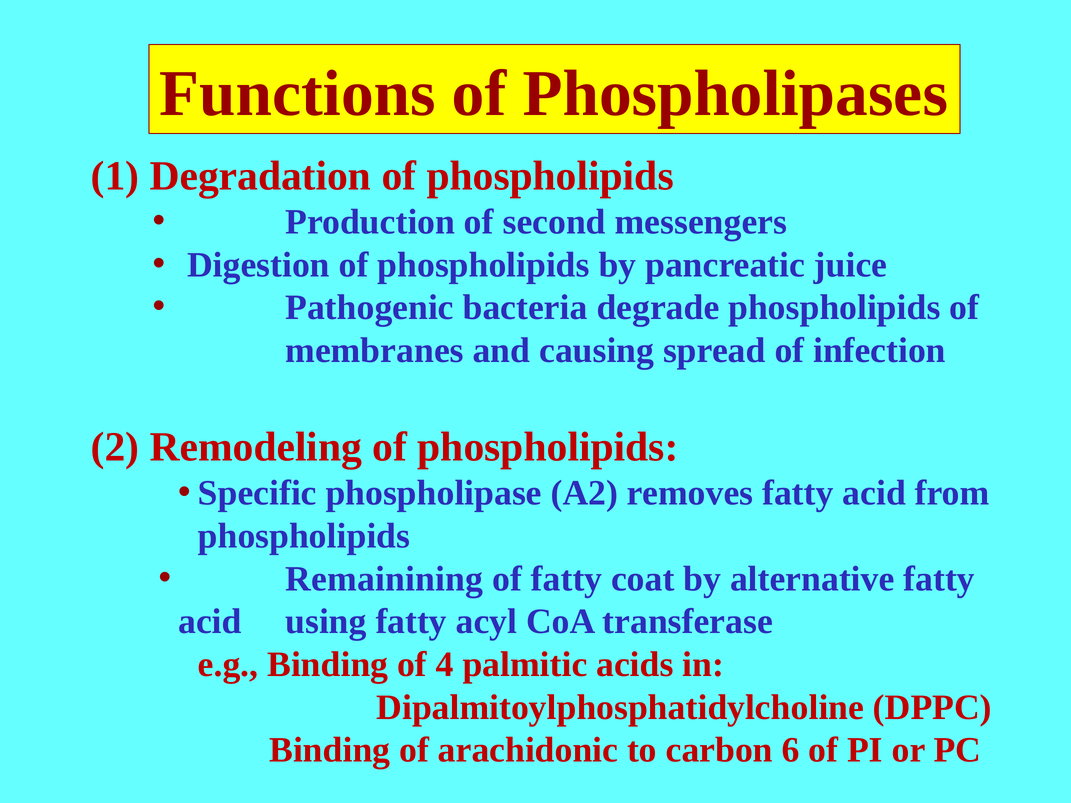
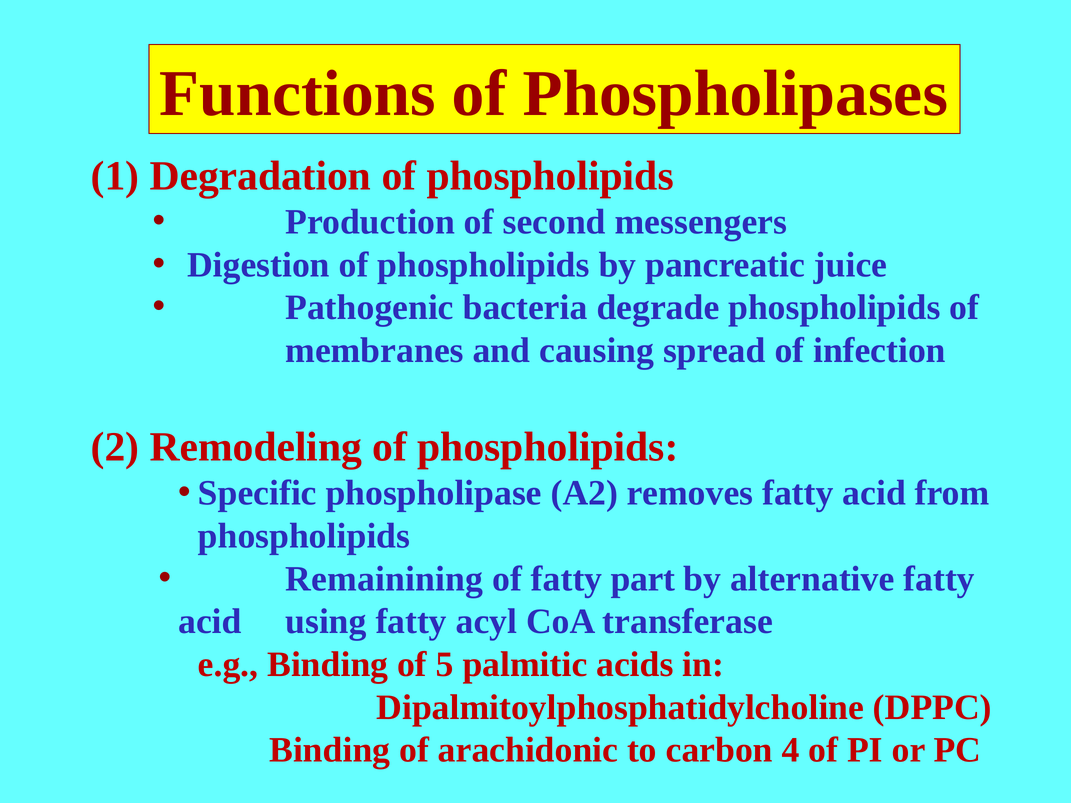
coat: coat -> part (643, 579)
4: 4 -> 5 (445, 665)
6: 6 -> 4 (791, 750)
